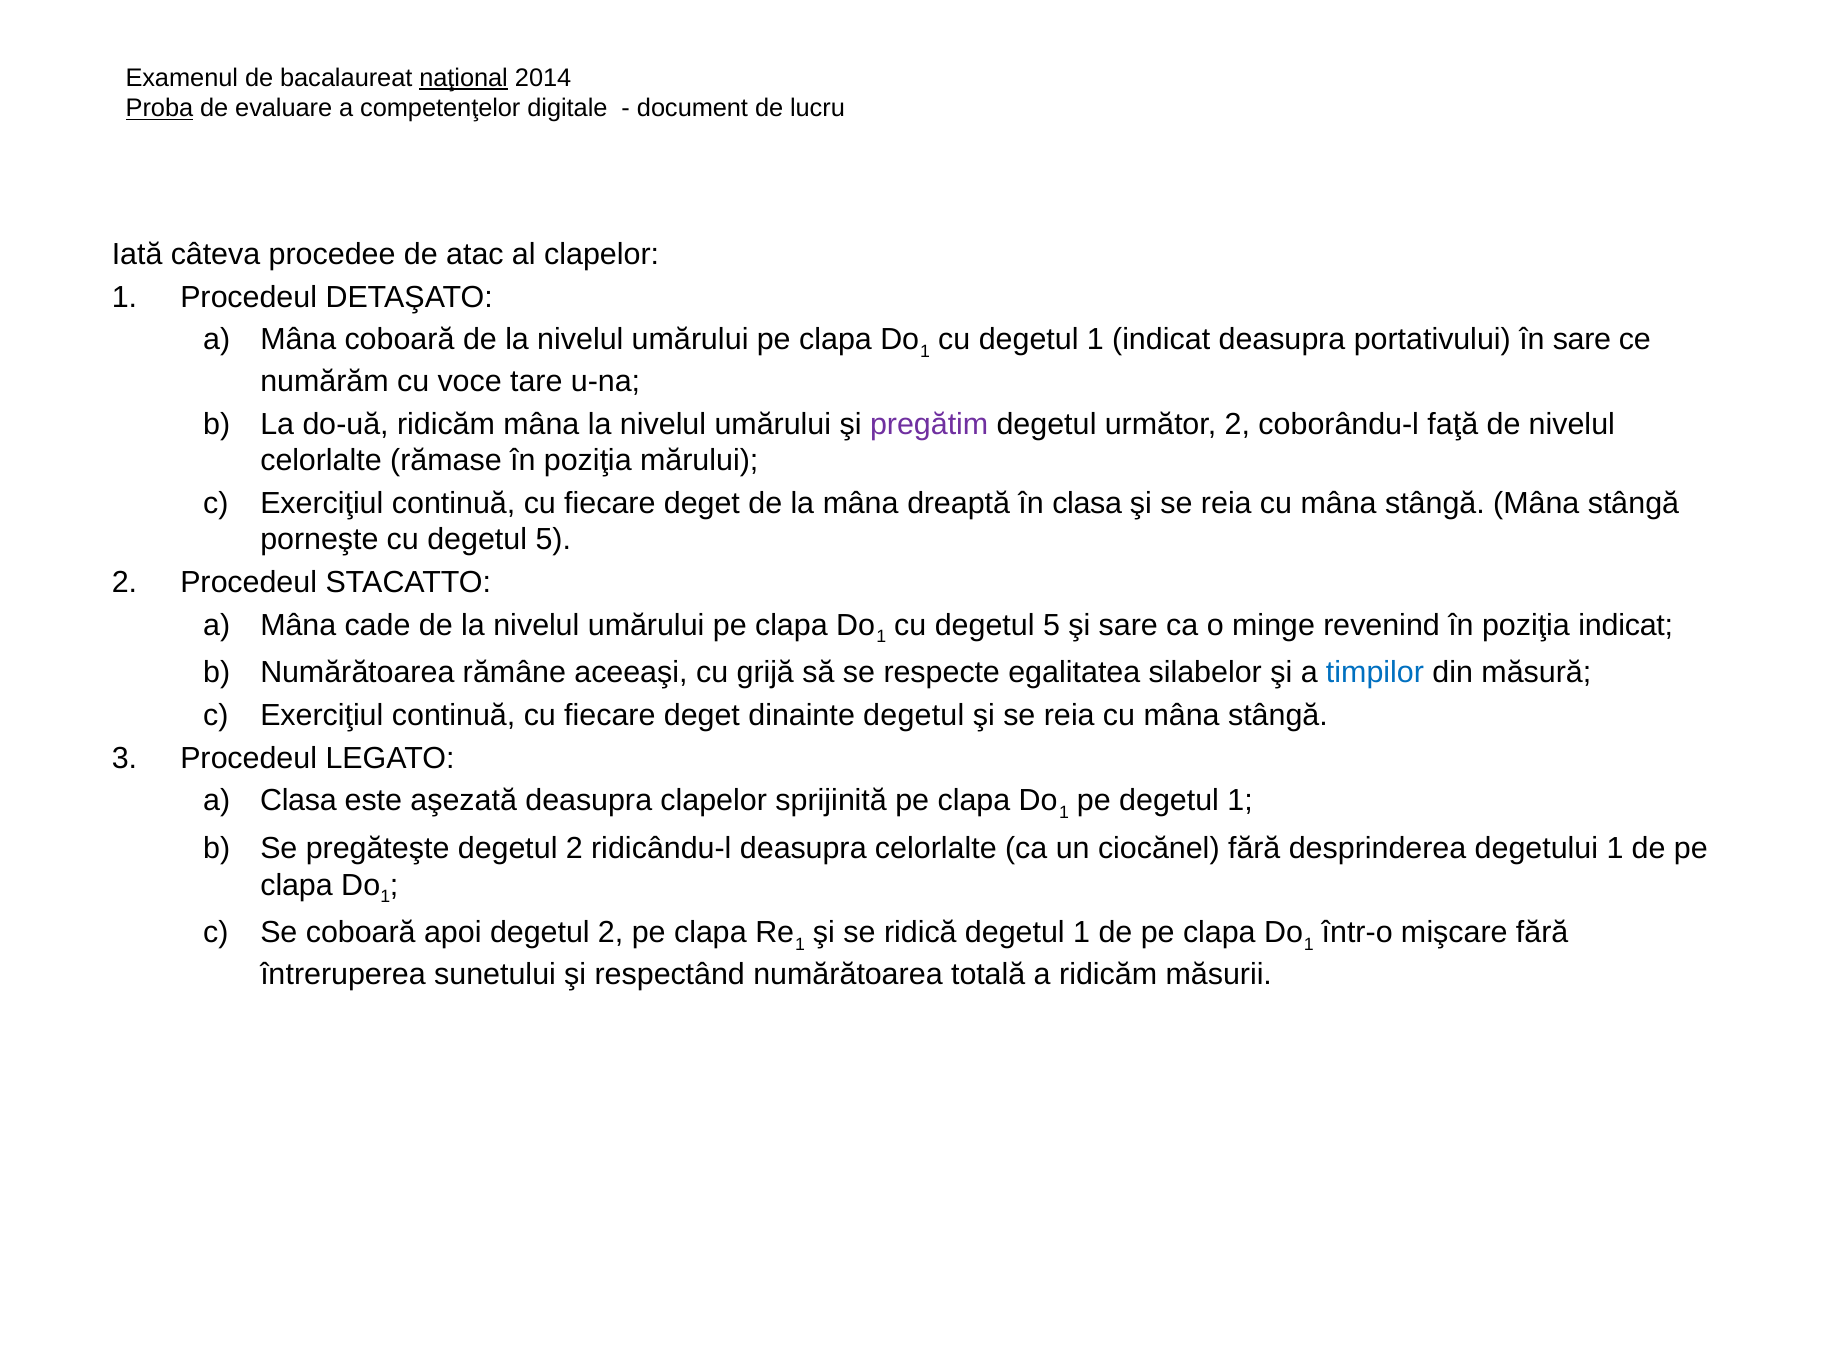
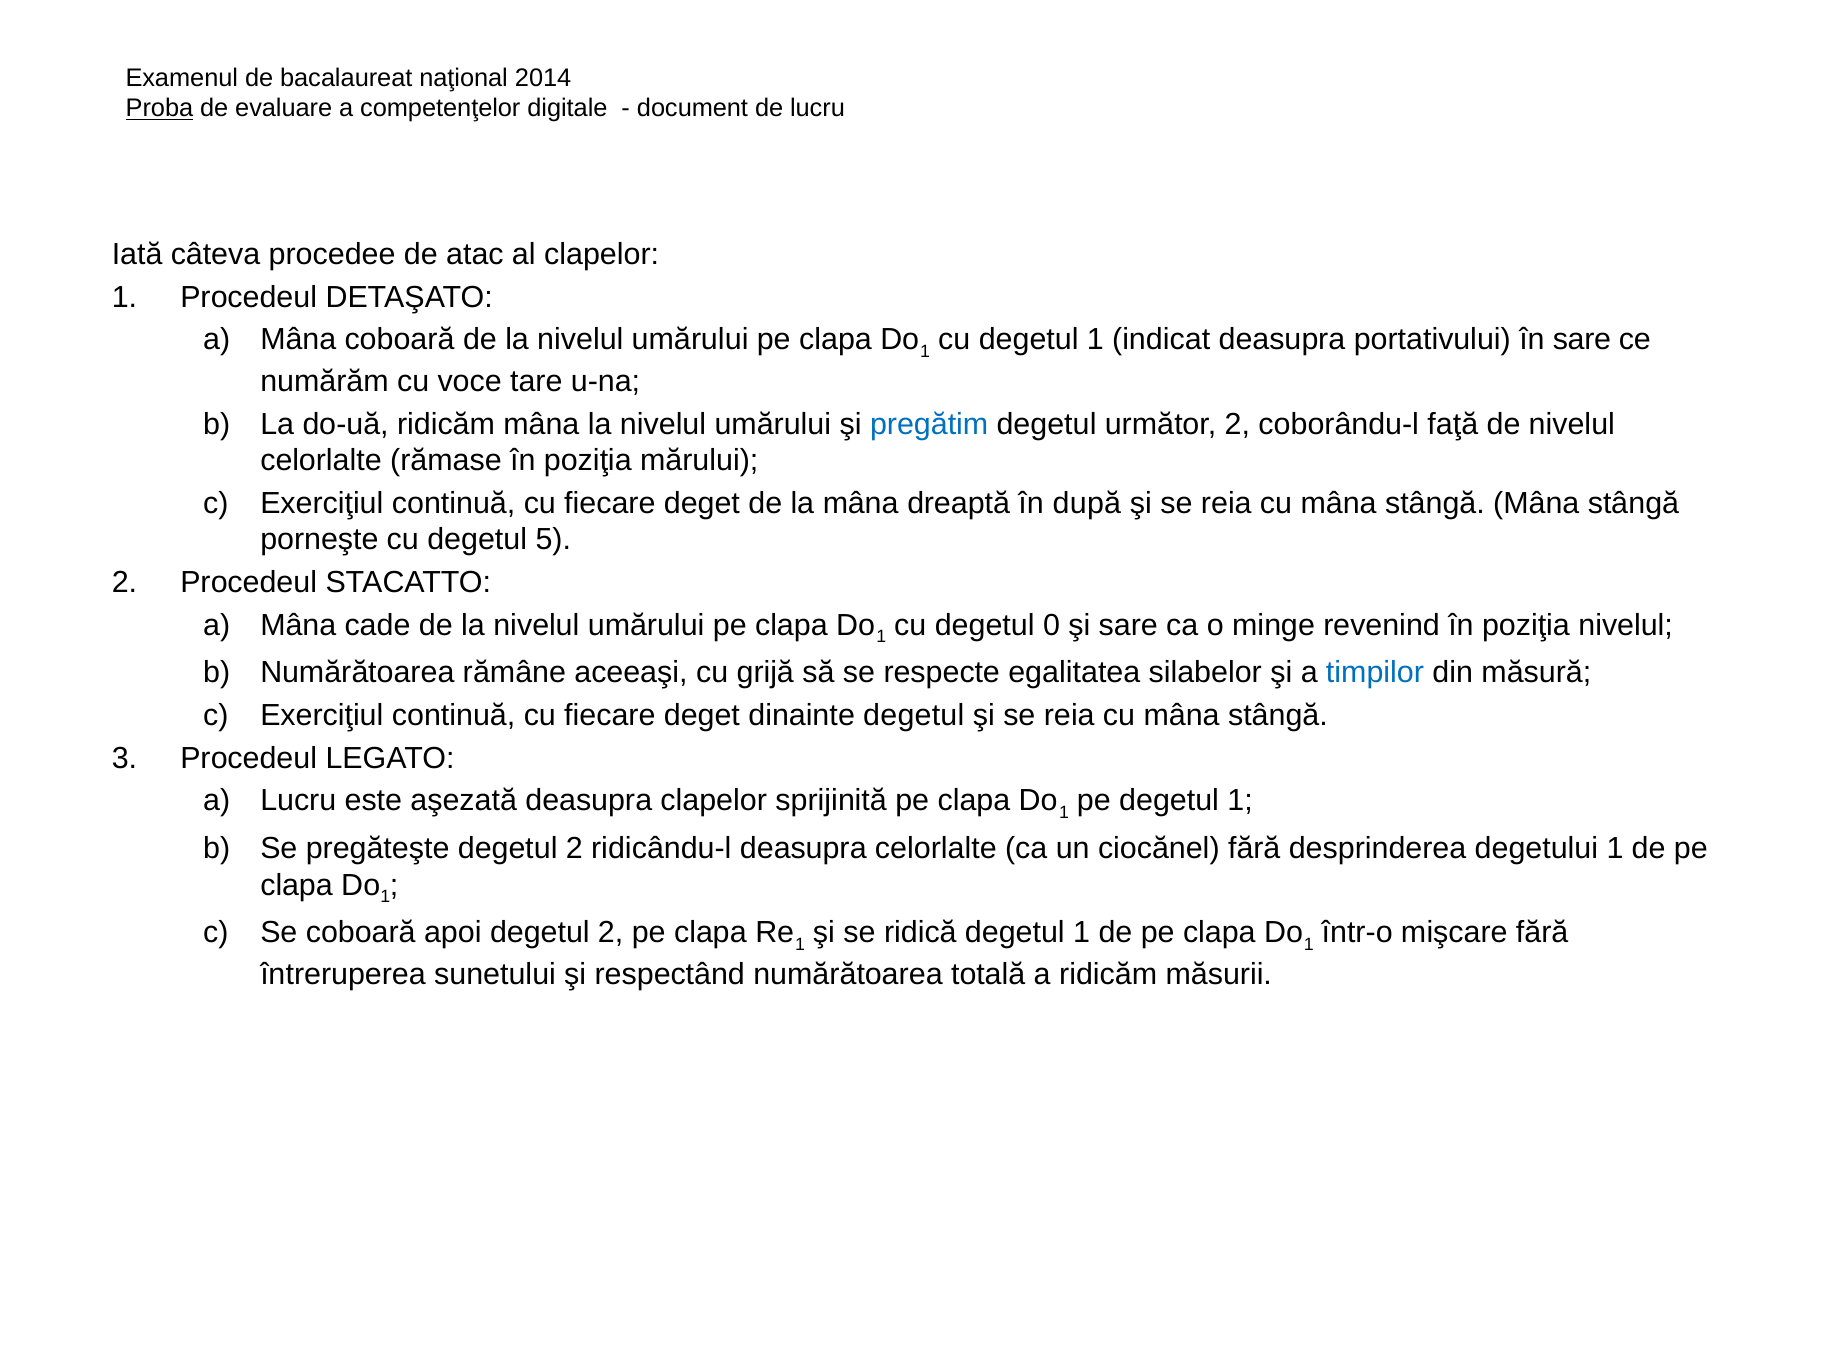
naţional underline: present -> none (464, 78)
pregătim colour: purple -> blue (929, 424)
în clasa: clasa -> după (1087, 503)
1 cu degetul 5: 5 -> 0 (1052, 625)
poziţia indicat: indicat -> nivelul (1626, 625)
a Clasa: Clasa -> Lucru (298, 800)
